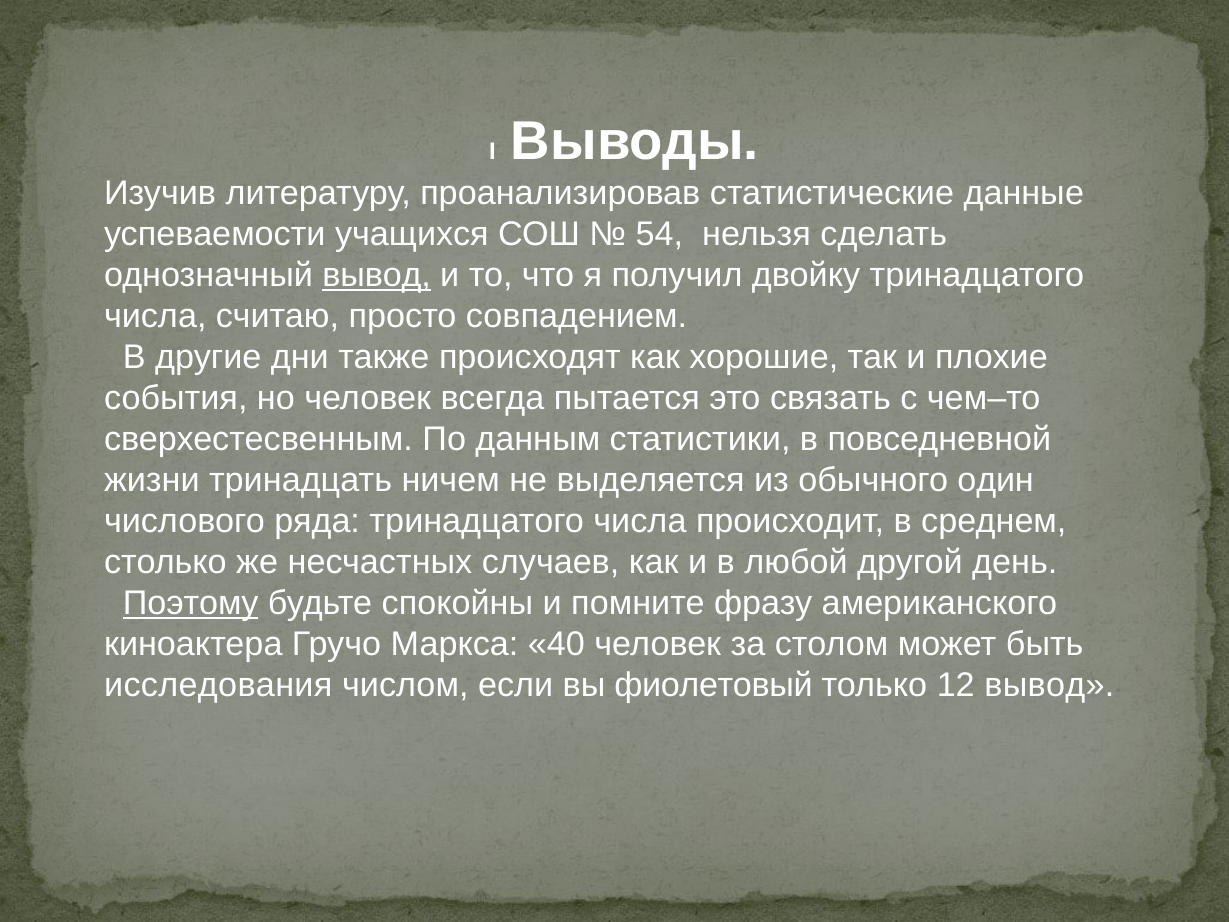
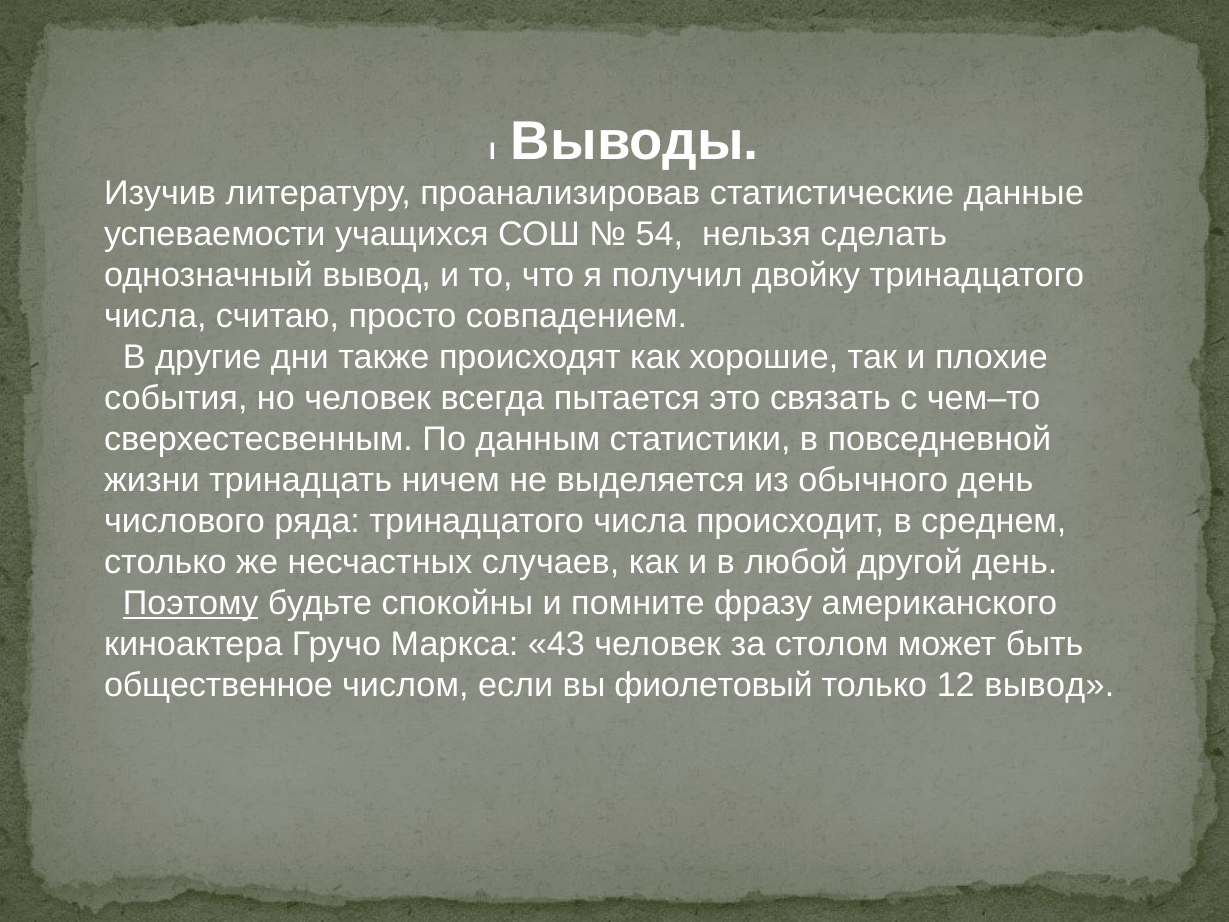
вывод underline: present -> none (377, 275)
обычного один: один -> день (995, 480)
40: 40 -> 43 (556, 644)
исследования: исследования -> общественное (219, 685)
